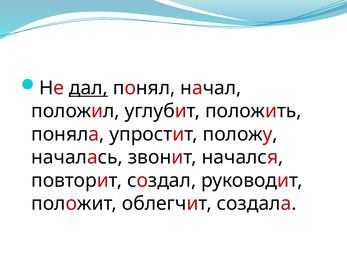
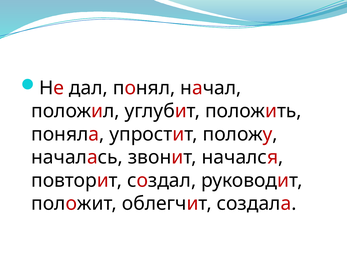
дал underline: present -> none (88, 88)
